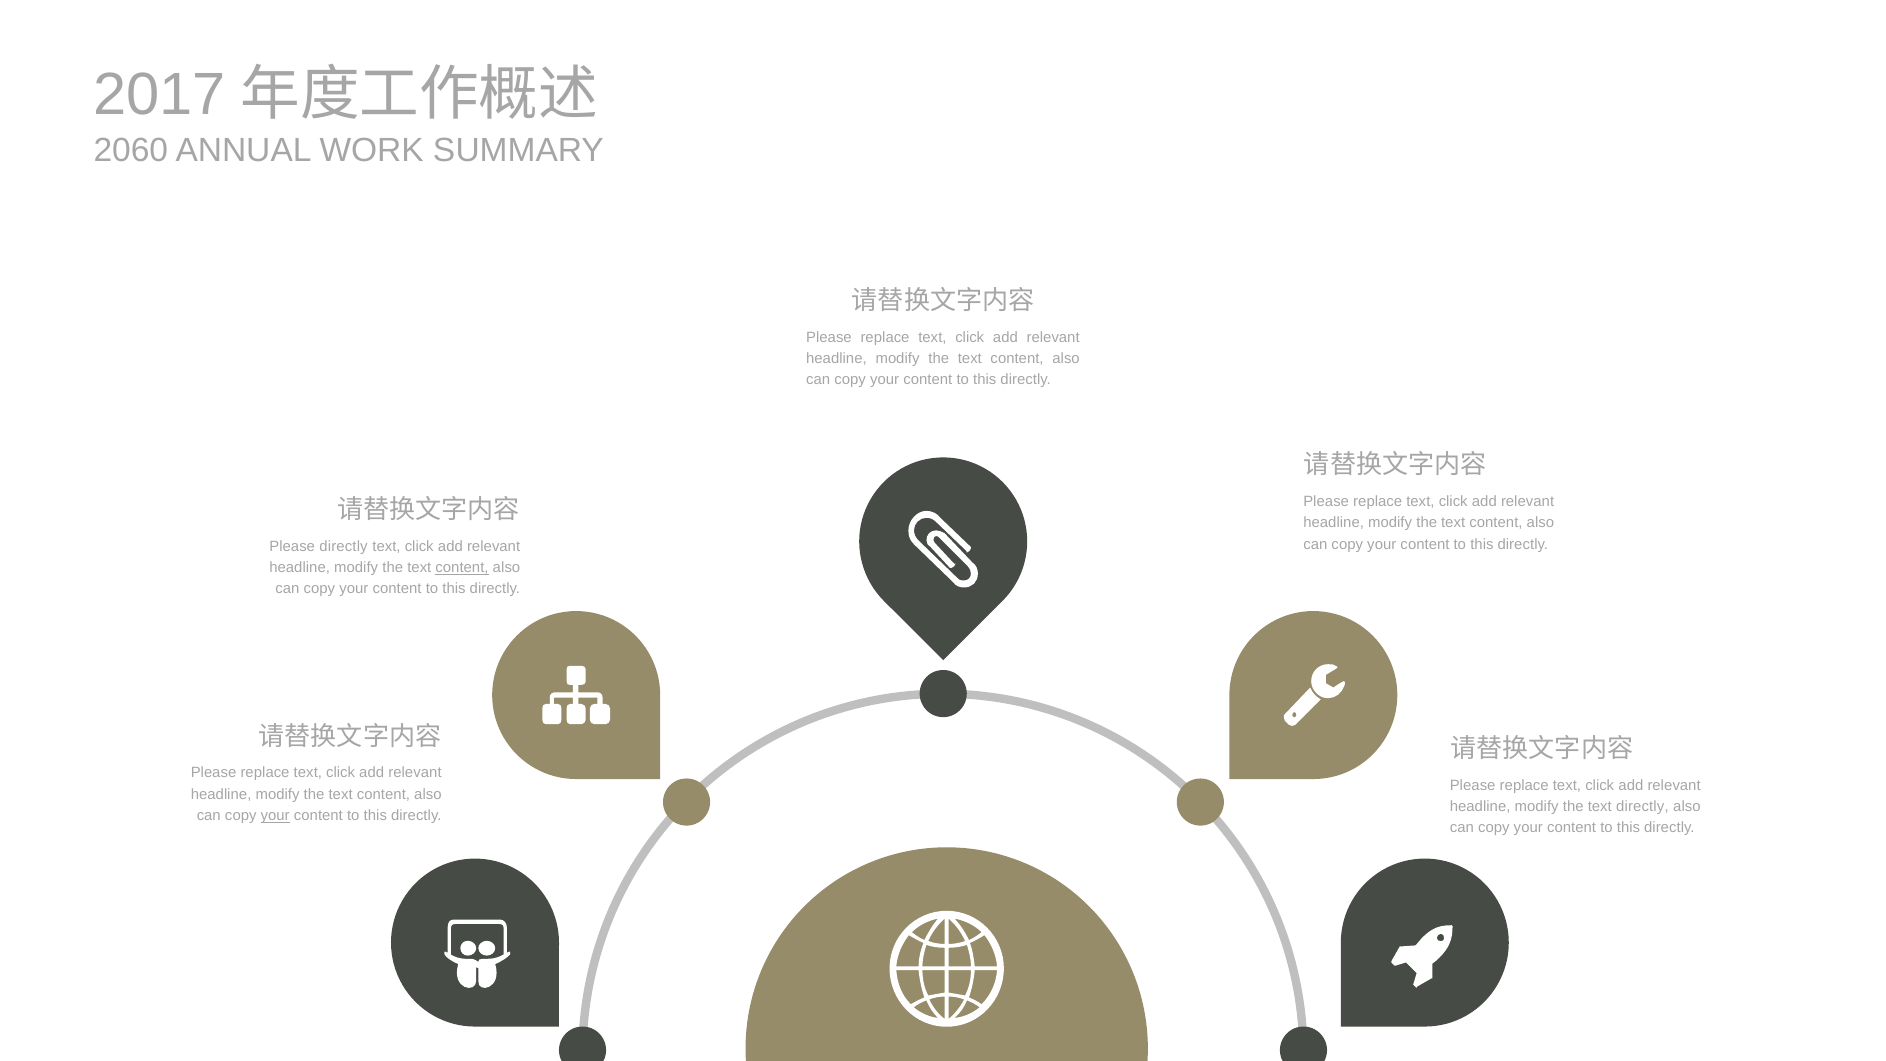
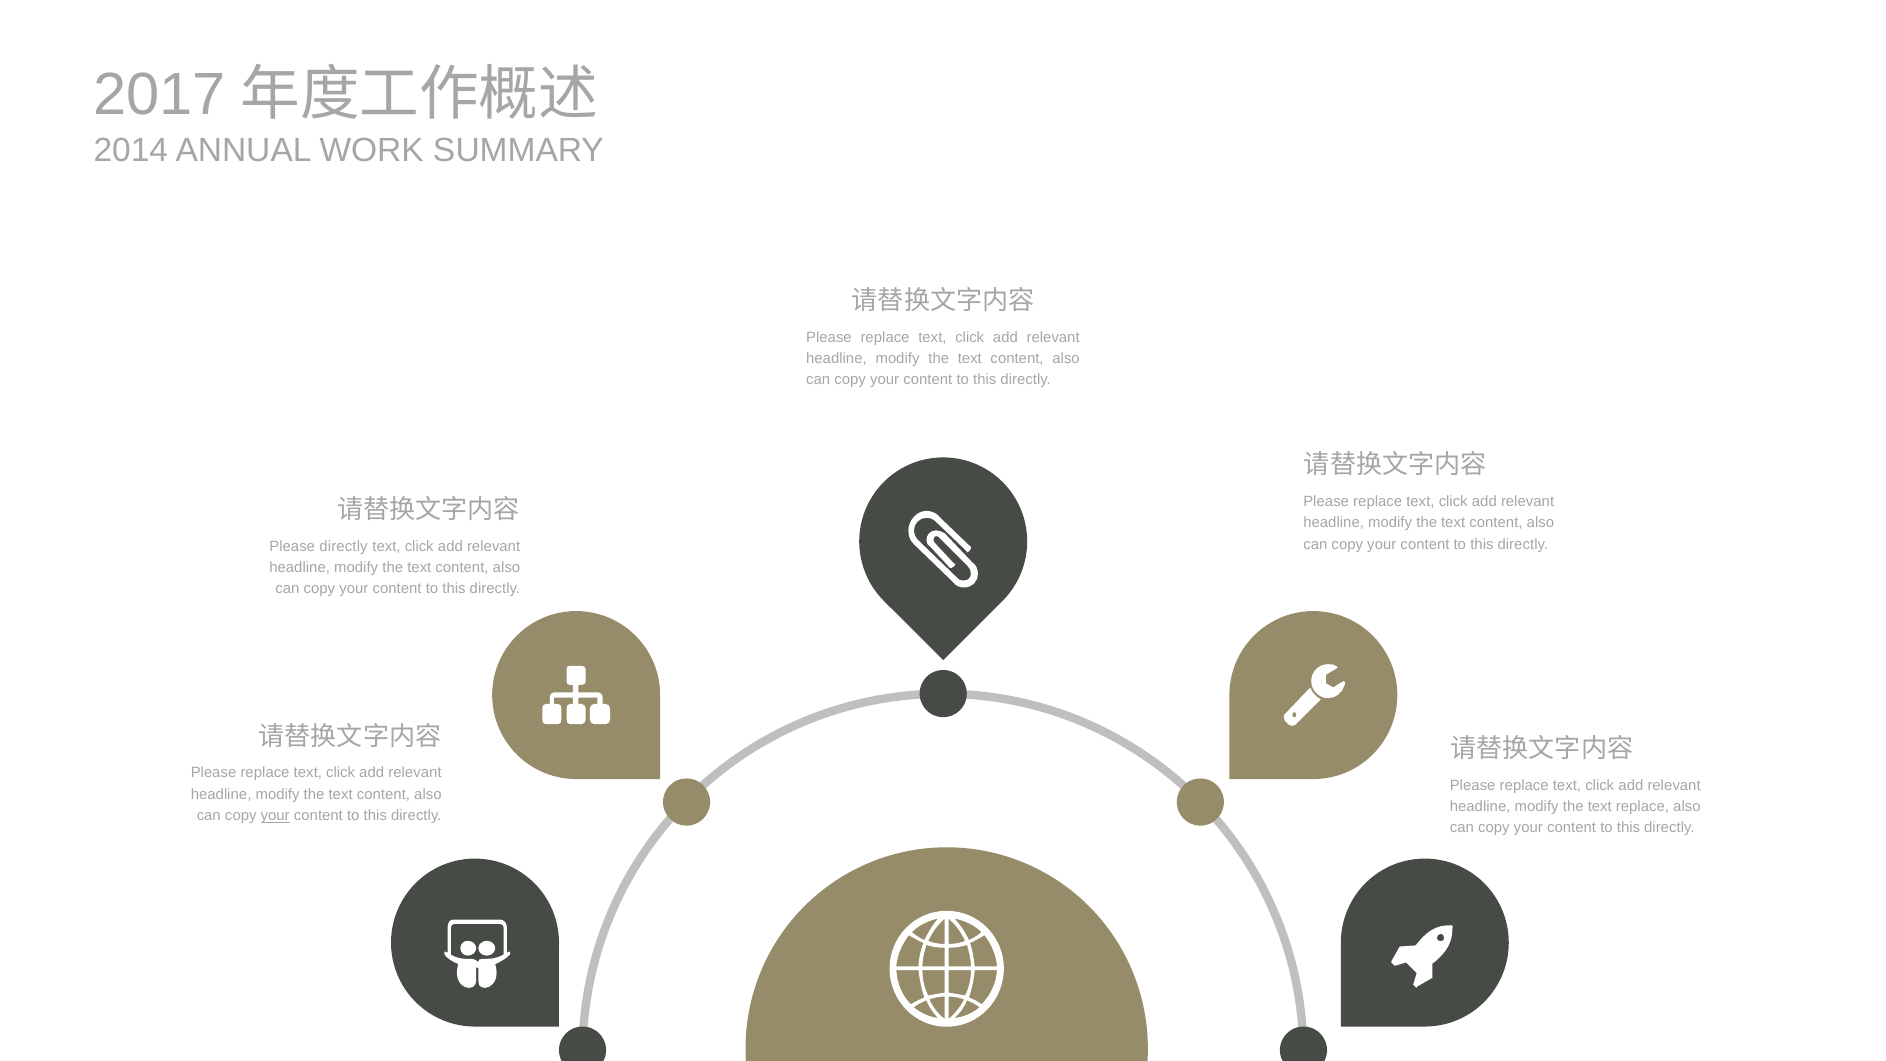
2060: 2060 -> 2014 (131, 150)
content underline: present -> none (462, 568)
text directly: directly -> replace (1642, 806)
